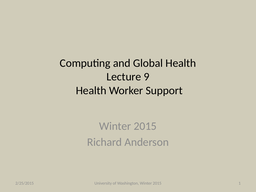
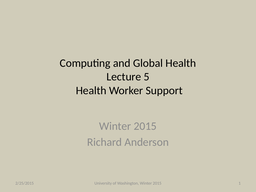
9: 9 -> 5 (147, 77)
